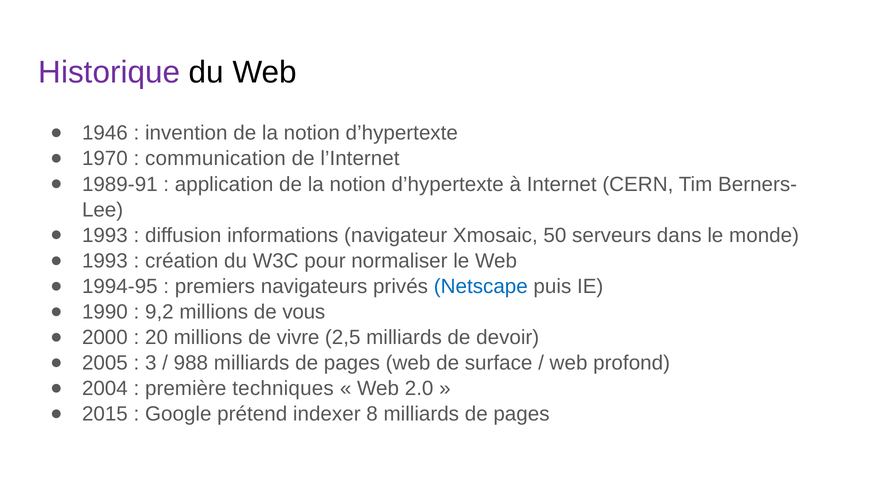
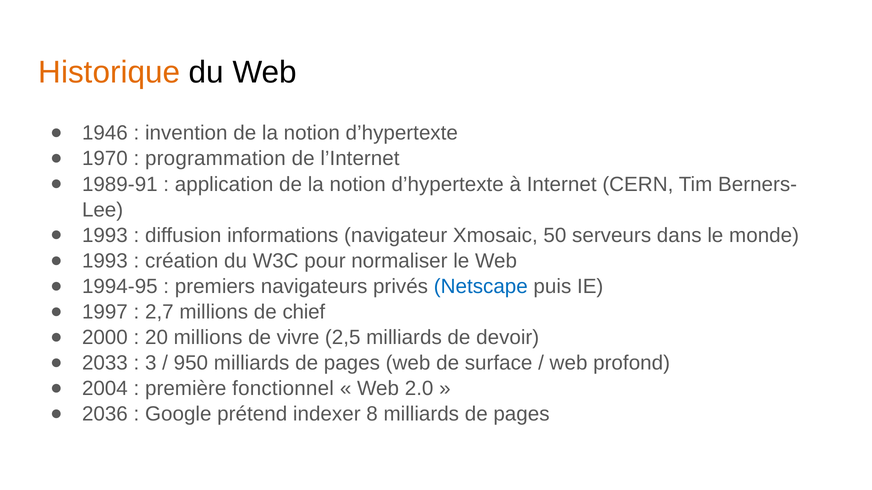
Historique colour: purple -> orange (109, 72)
communication: communication -> programmation (215, 159)
1990: 1990 -> 1997 (105, 312)
9,2: 9,2 -> 2,7 (159, 312)
vous: vous -> chief (304, 312)
2005: 2005 -> 2033 (105, 363)
988: 988 -> 950 (191, 363)
techniques: techniques -> fonctionnel (283, 389)
2015: 2015 -> 2036 (105, 415)
